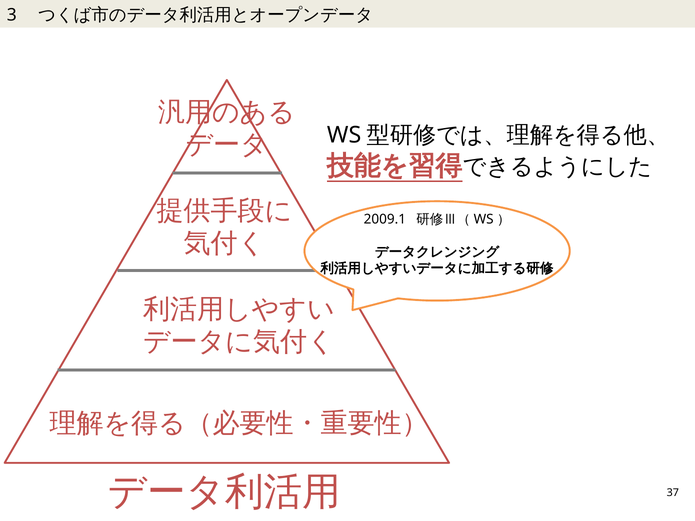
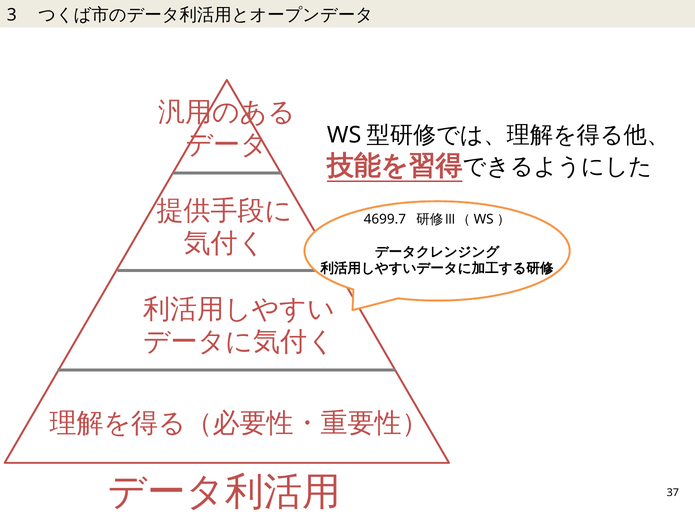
2009.1: 2009.1 -> 4699.7 (385, 219)
